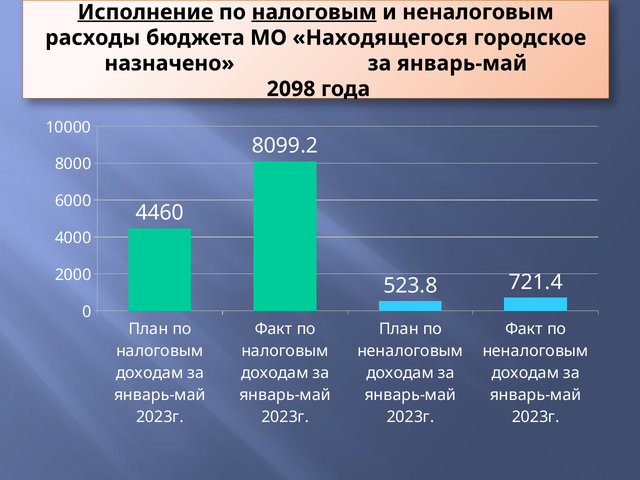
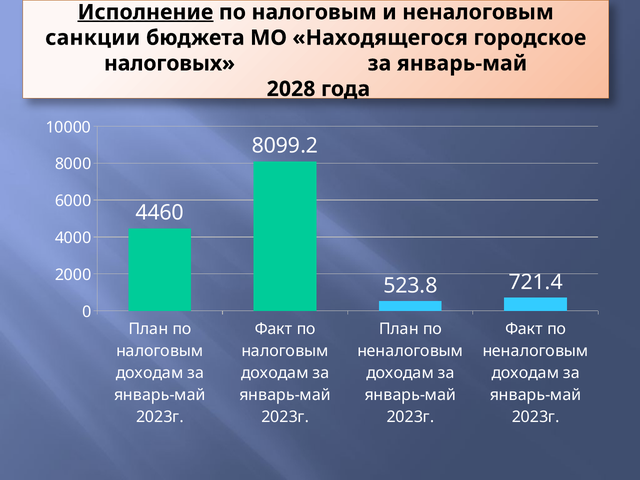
налоговым underline: present -> none (314, 12)
расходы: расходы -> санкции (93, 38)
назначено: назначено -> налоговых (169, 63)
2098: 2098 -> 2028 (291, 89)
